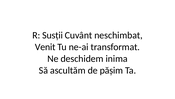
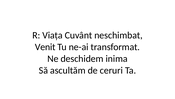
Susții: Susții -> Viața (52, 35)
pășim: pășim -> ceruri (111, 70)
